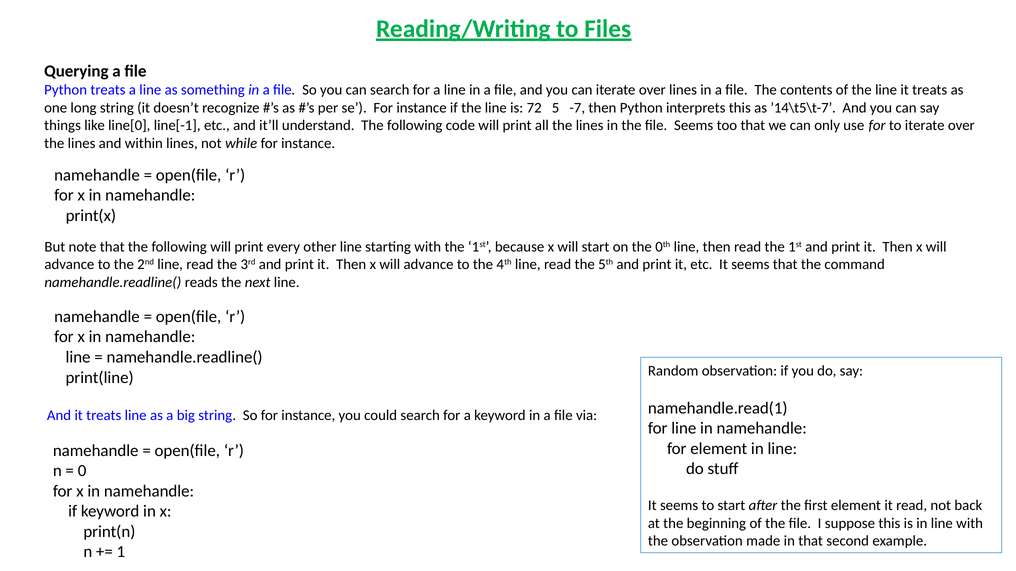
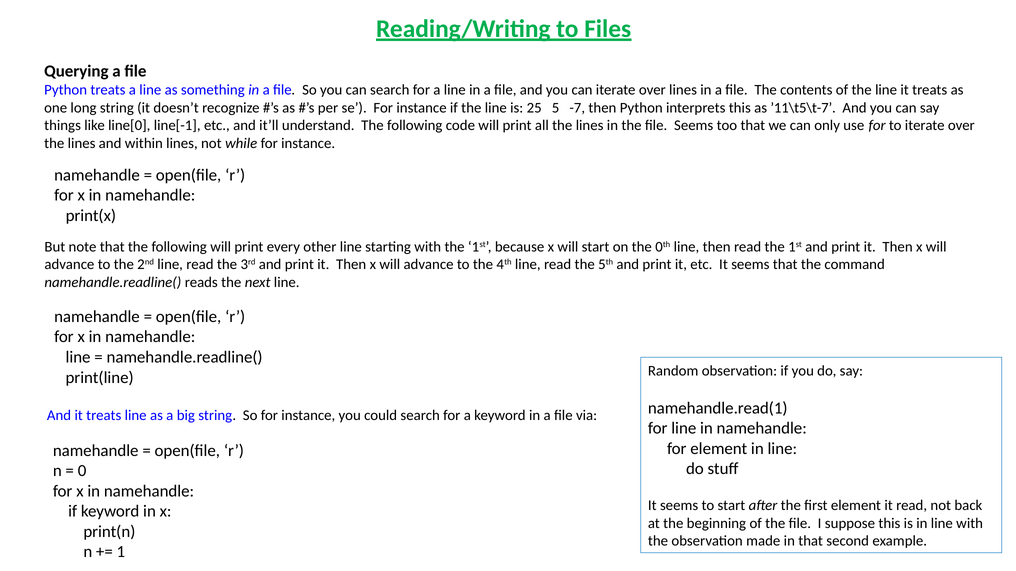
72: 72 -> 25 (534, 108)
’14\t5\t-7: ’14\t5\t-7 -> ’11\t5\t-7 (803, 108)
